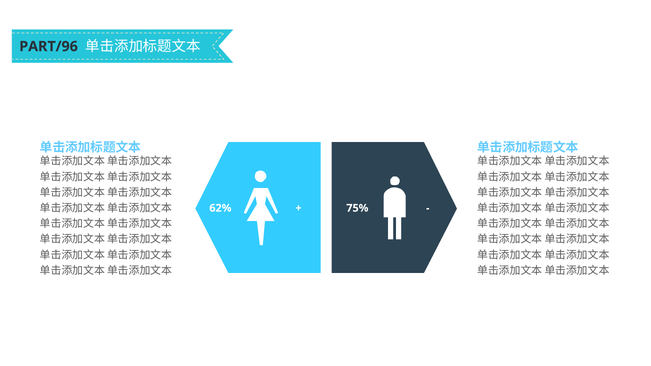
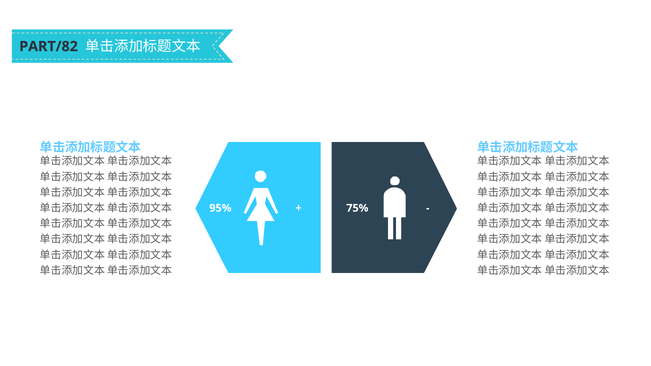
PART/96: PART/96 -> PART/82 (49, 47)
62%: 62% -> 95% (220, 208)
